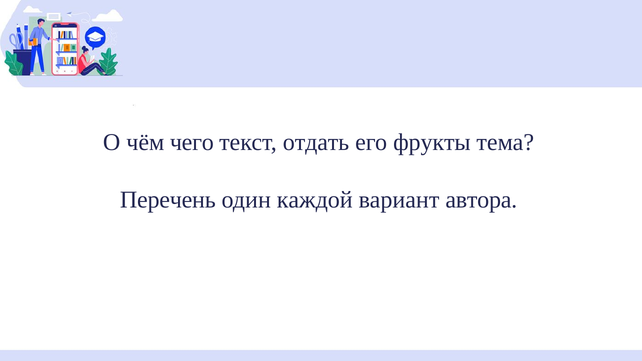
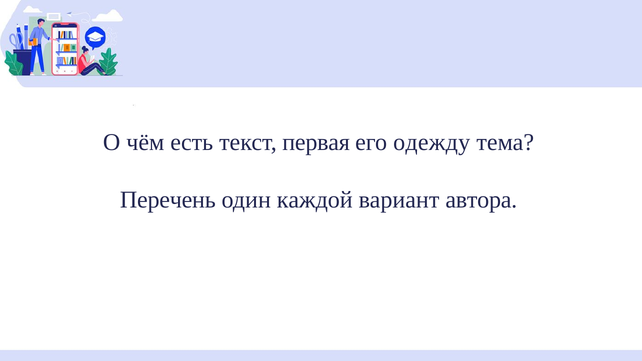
чего: чего -> есть (192, 142)
отдать: отдать -> первая (316, 142)
фрукты: фрукты -> одежду (432, 142)
